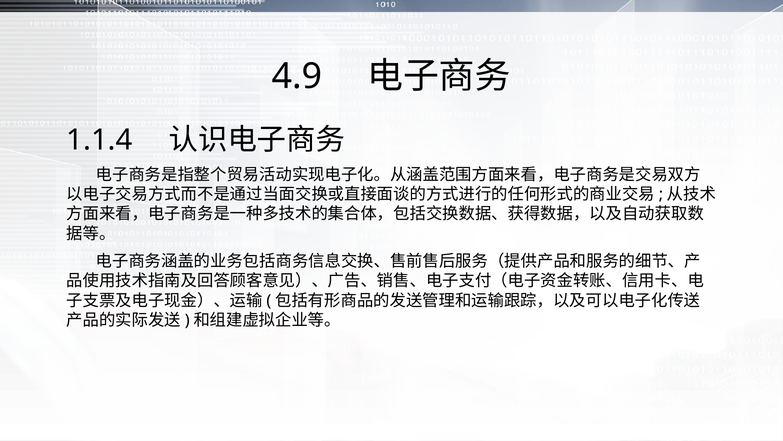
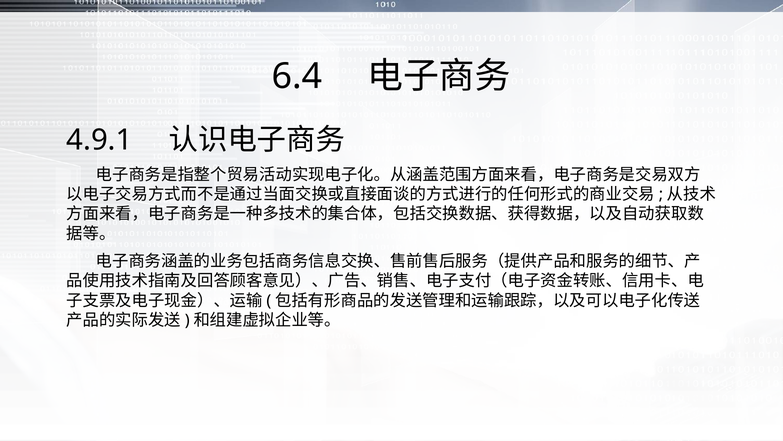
4.9: 4.9 -> 6.4 (297, 76)
1.1.4: 1.1.4 -> 4.9.1 (99, 140)
